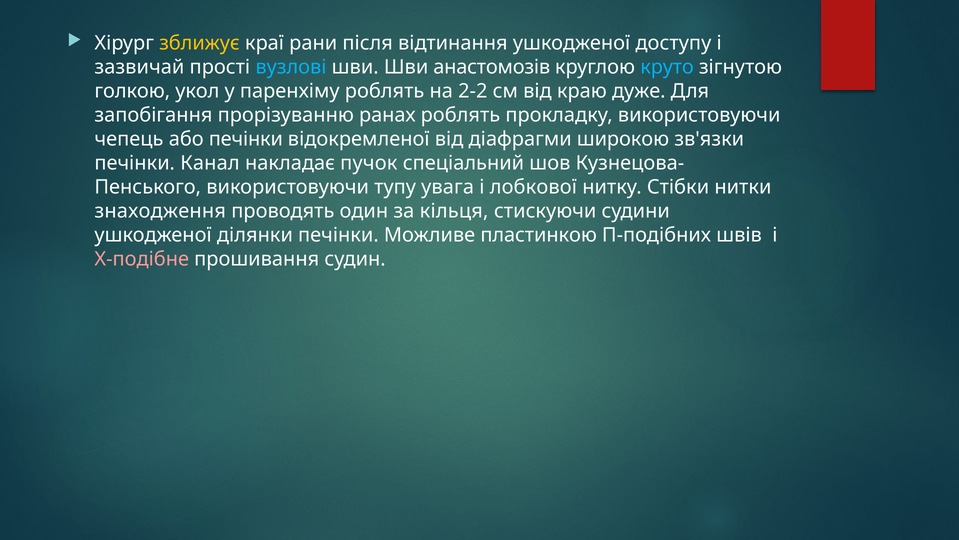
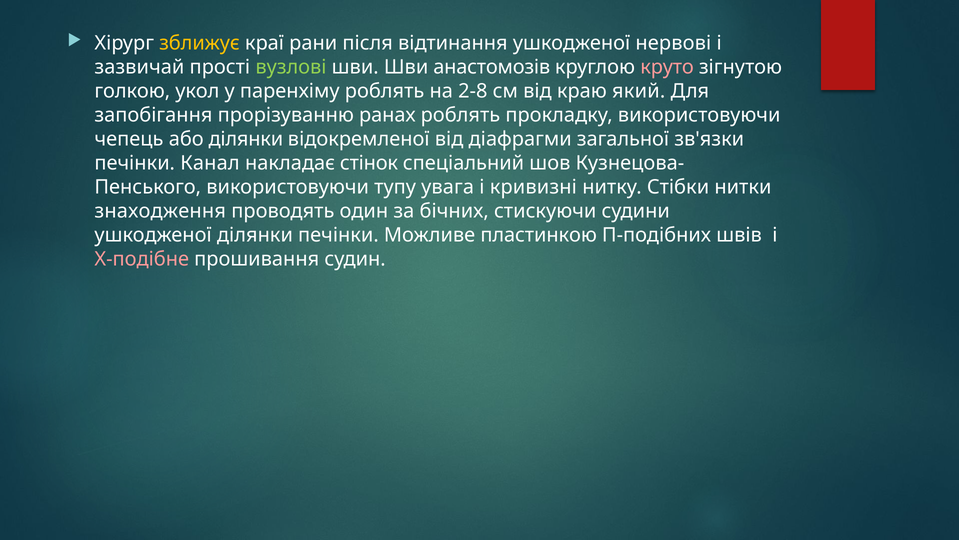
доступу: доступу -> нервові (673, 43)
вузлові colour: light blue -> light green (291, 67)
круто colour: light blue -> pink (667, 67)
2-2: 2-2 -> 2-8 (473, 91)
дуже: дуже -> який (639, 91)
або печінки: печінки -> ділянки (246, 139)
широкою: широкою -> загальної (623, 139)
пучок: пучок -> стінок (369, 163)
лобкової: лобкової -> кривизні (533, 187)
кільця: кільця -> бічних (454, 211)
